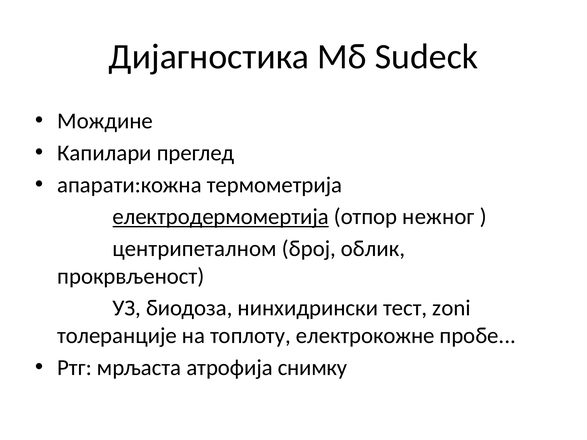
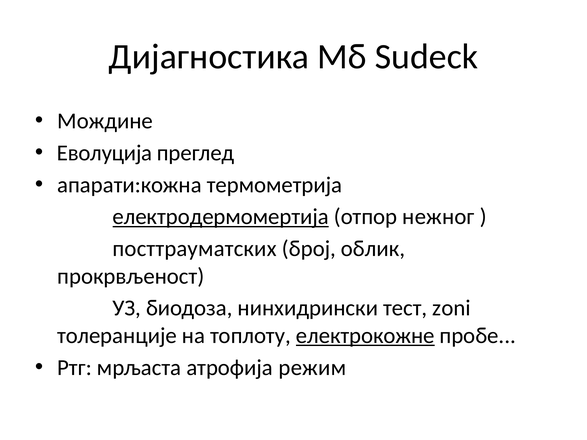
Капилари: Капилари -> Еволуција (105, 153)
центрипеталном: центрипеталном -> посттрауматских (195, 249)
електрокожне underline: none -> present (365, 336)
снимку: снимку -> режим (312, 368)
